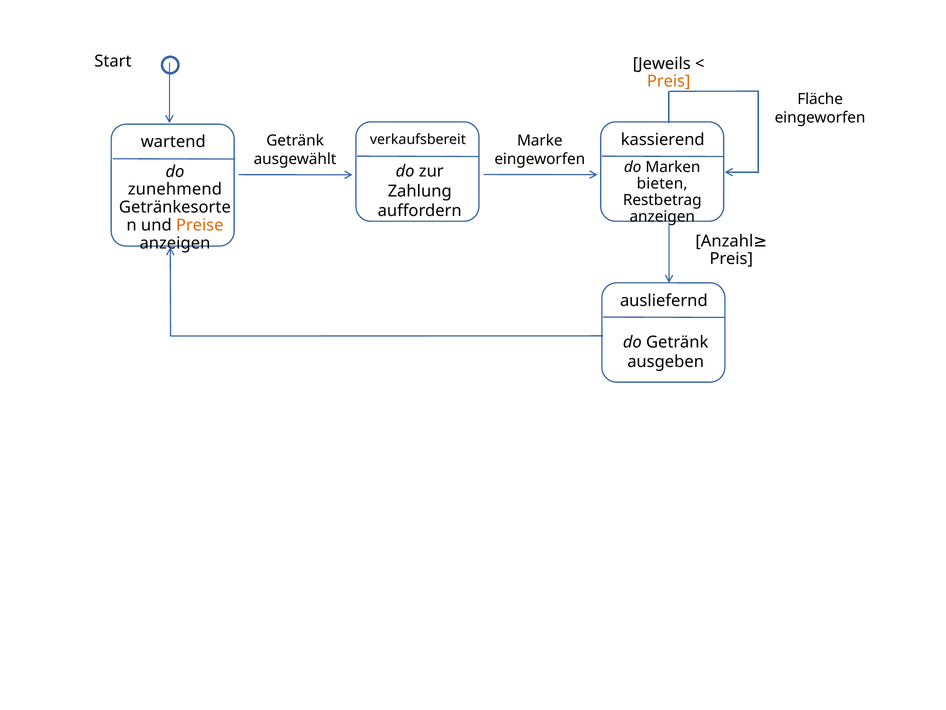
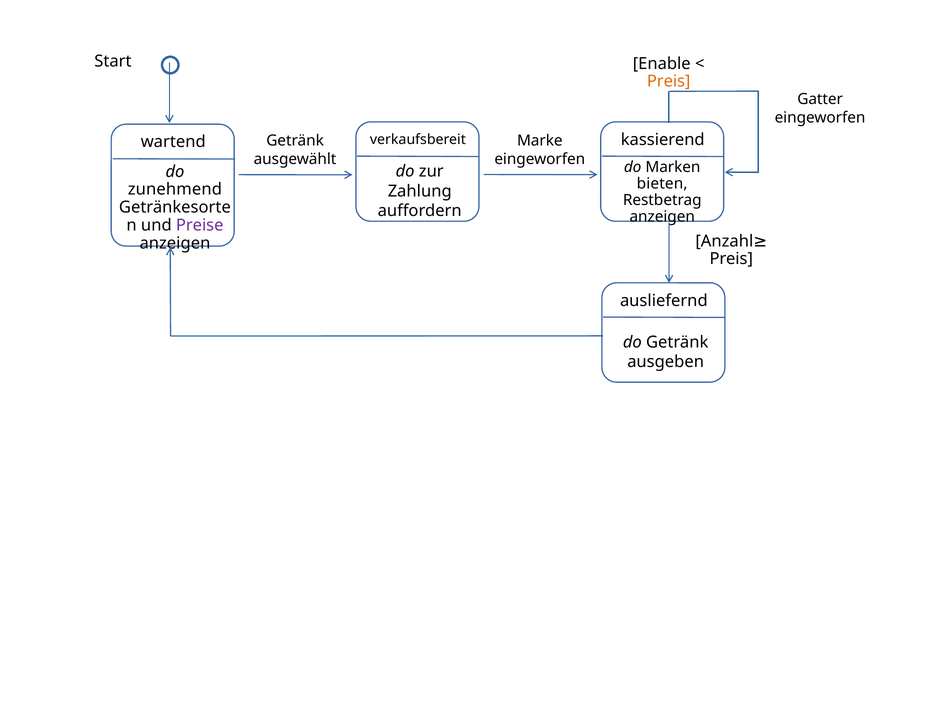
Jeweils: Jeweils -> Enable (662, 64)
Fläche: Fläche -> Gatter (820, 99)
Preise colour: orange -> purple (200, 225)
